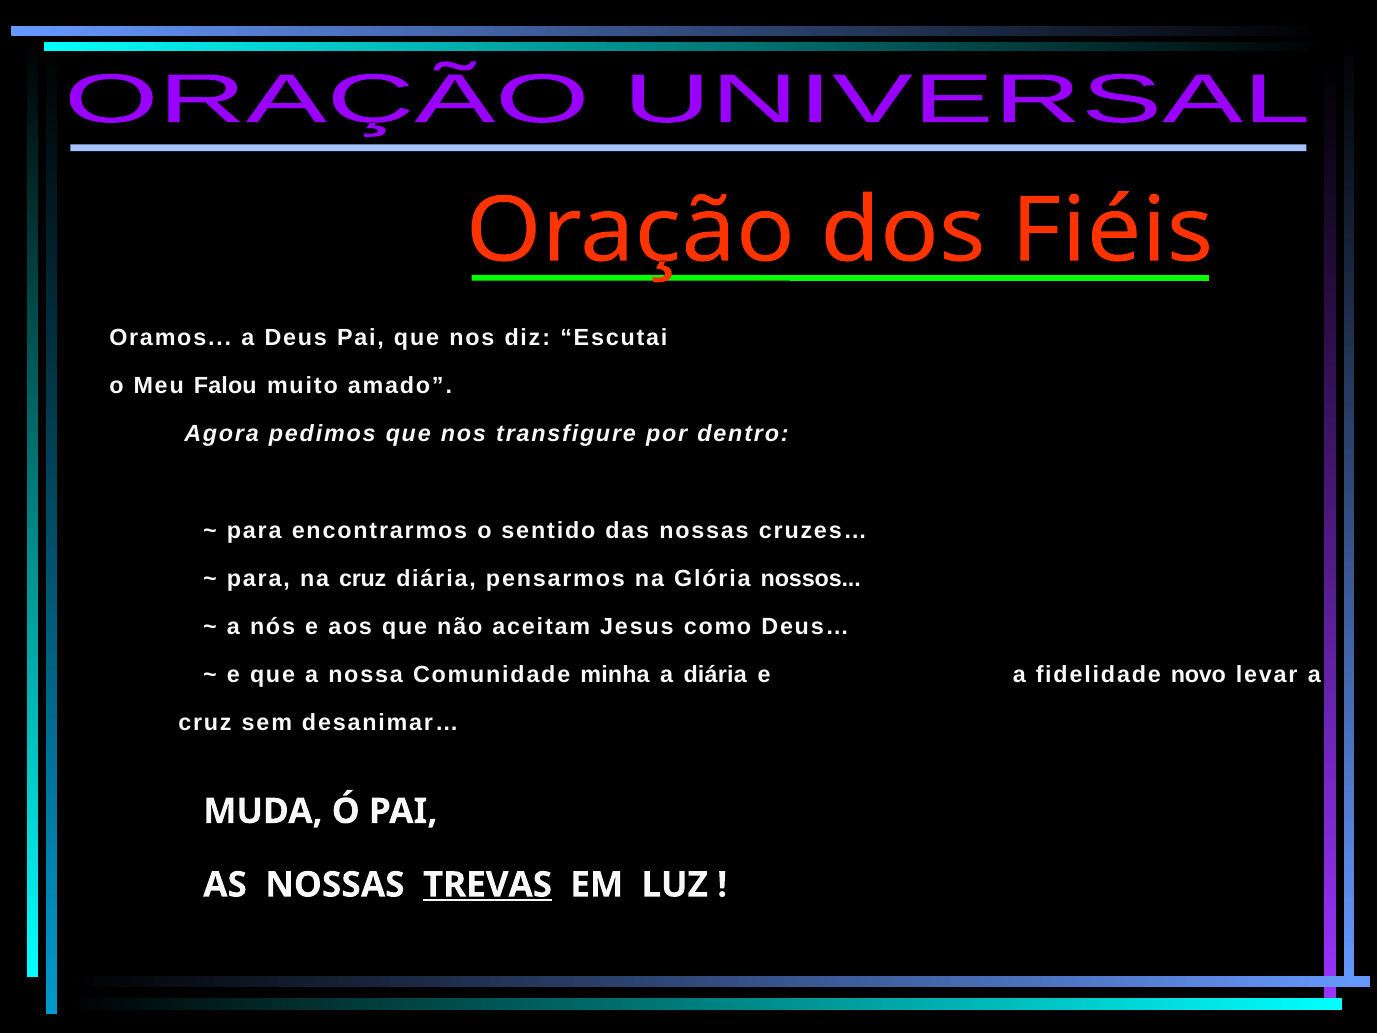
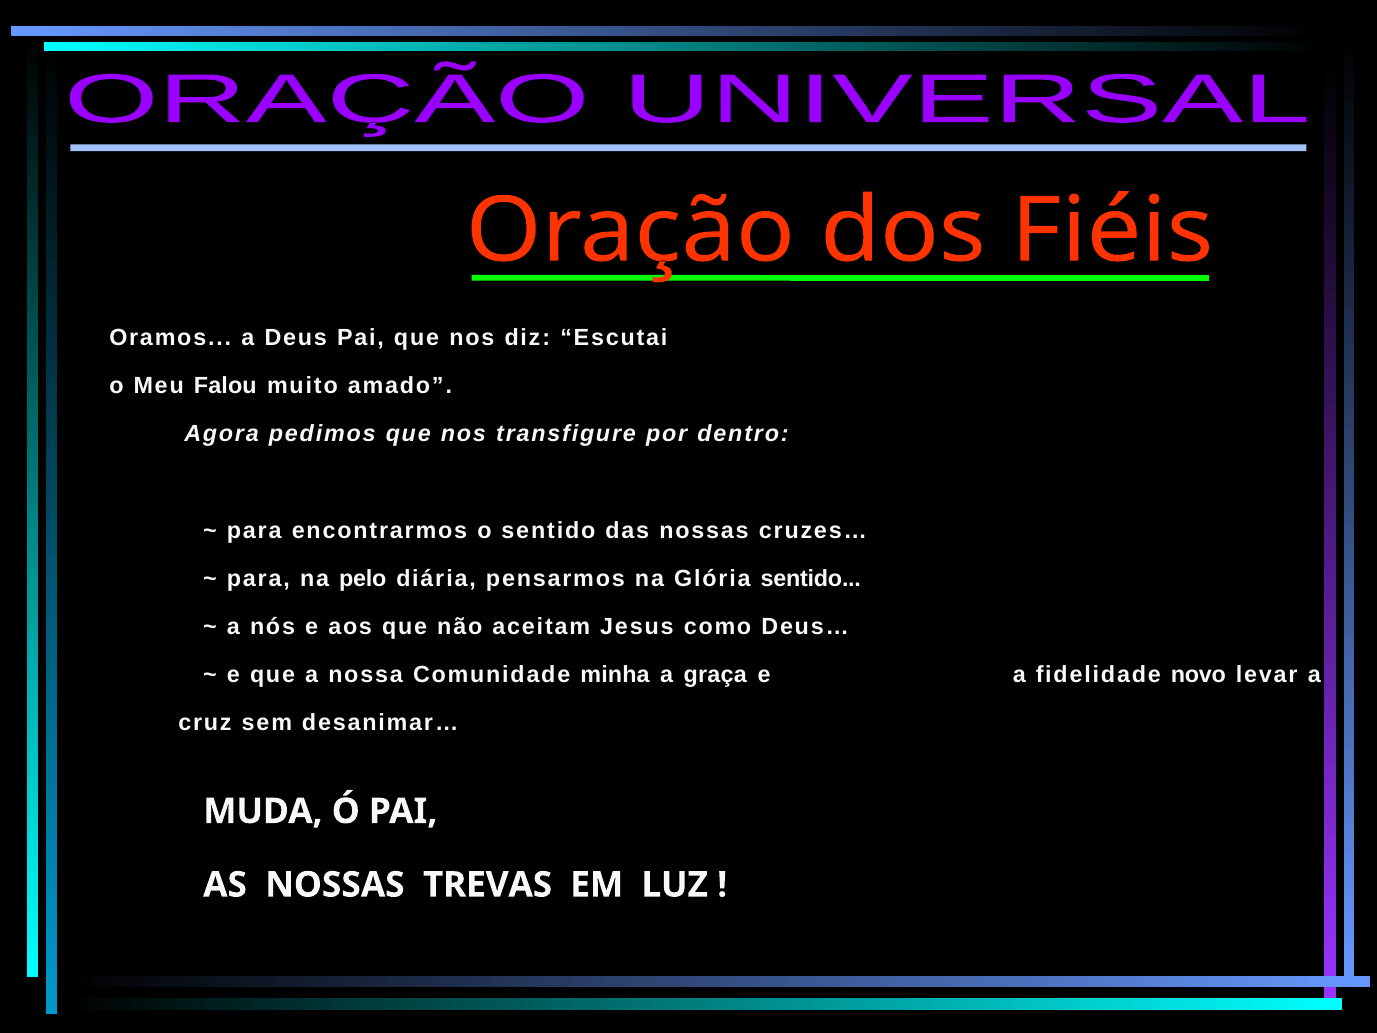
na cruz: cruz -> pelo (363, 578)
Glória nossos: nossos -> sentido (811, 578)
a diária: diária -> graça (715, 675)
TREVAS underline: present -> none (488, 885)
